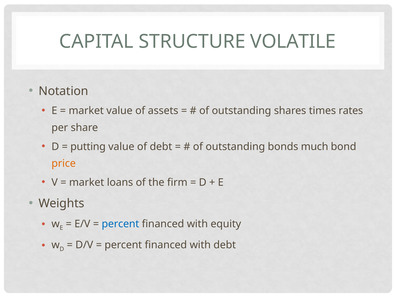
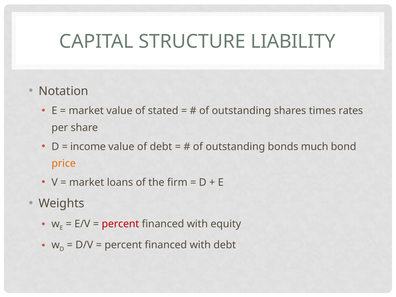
VOLATILE: VOLATILE -> LIABILITY (293, 42)
assets: assets -> stated (163, 111)
putting: putting -> income (88, 147)
percent colour: blue -> red (120, 224)
